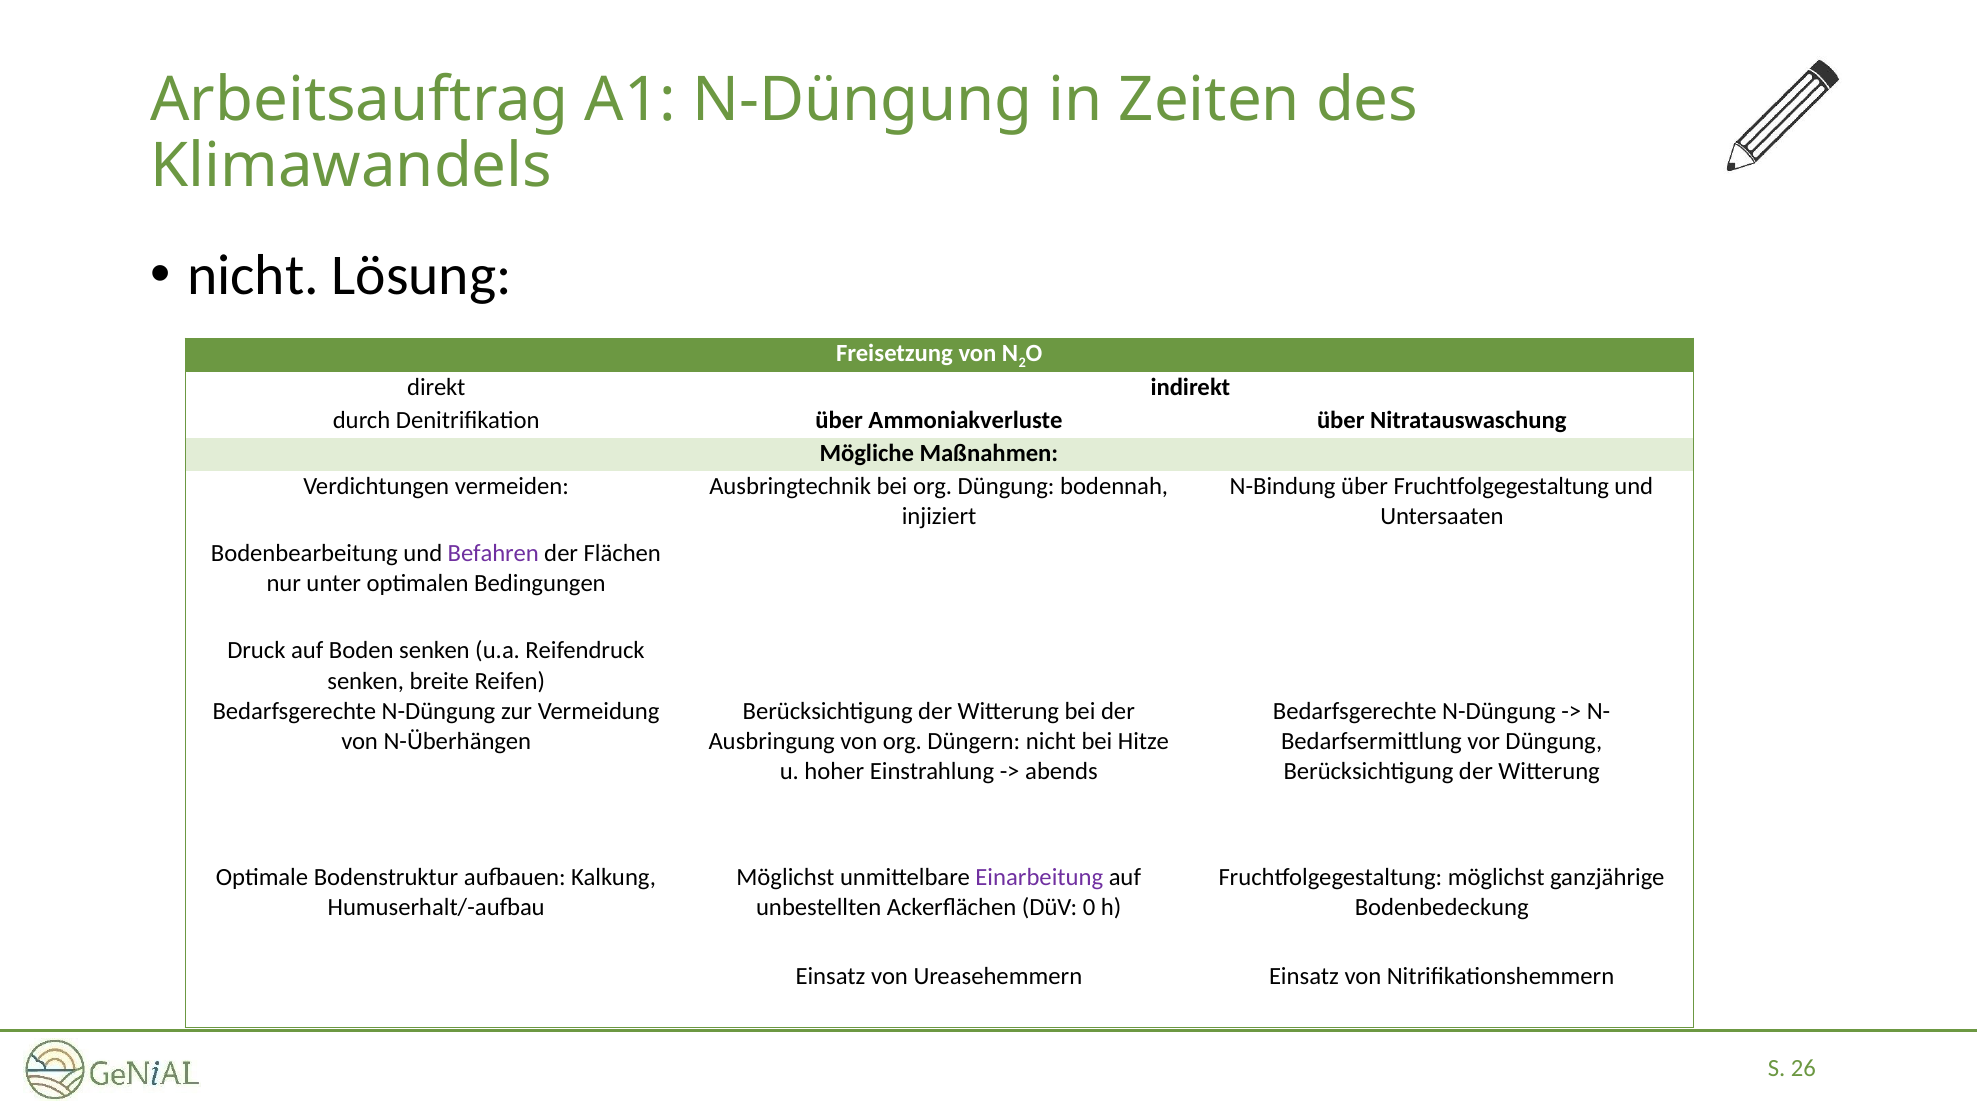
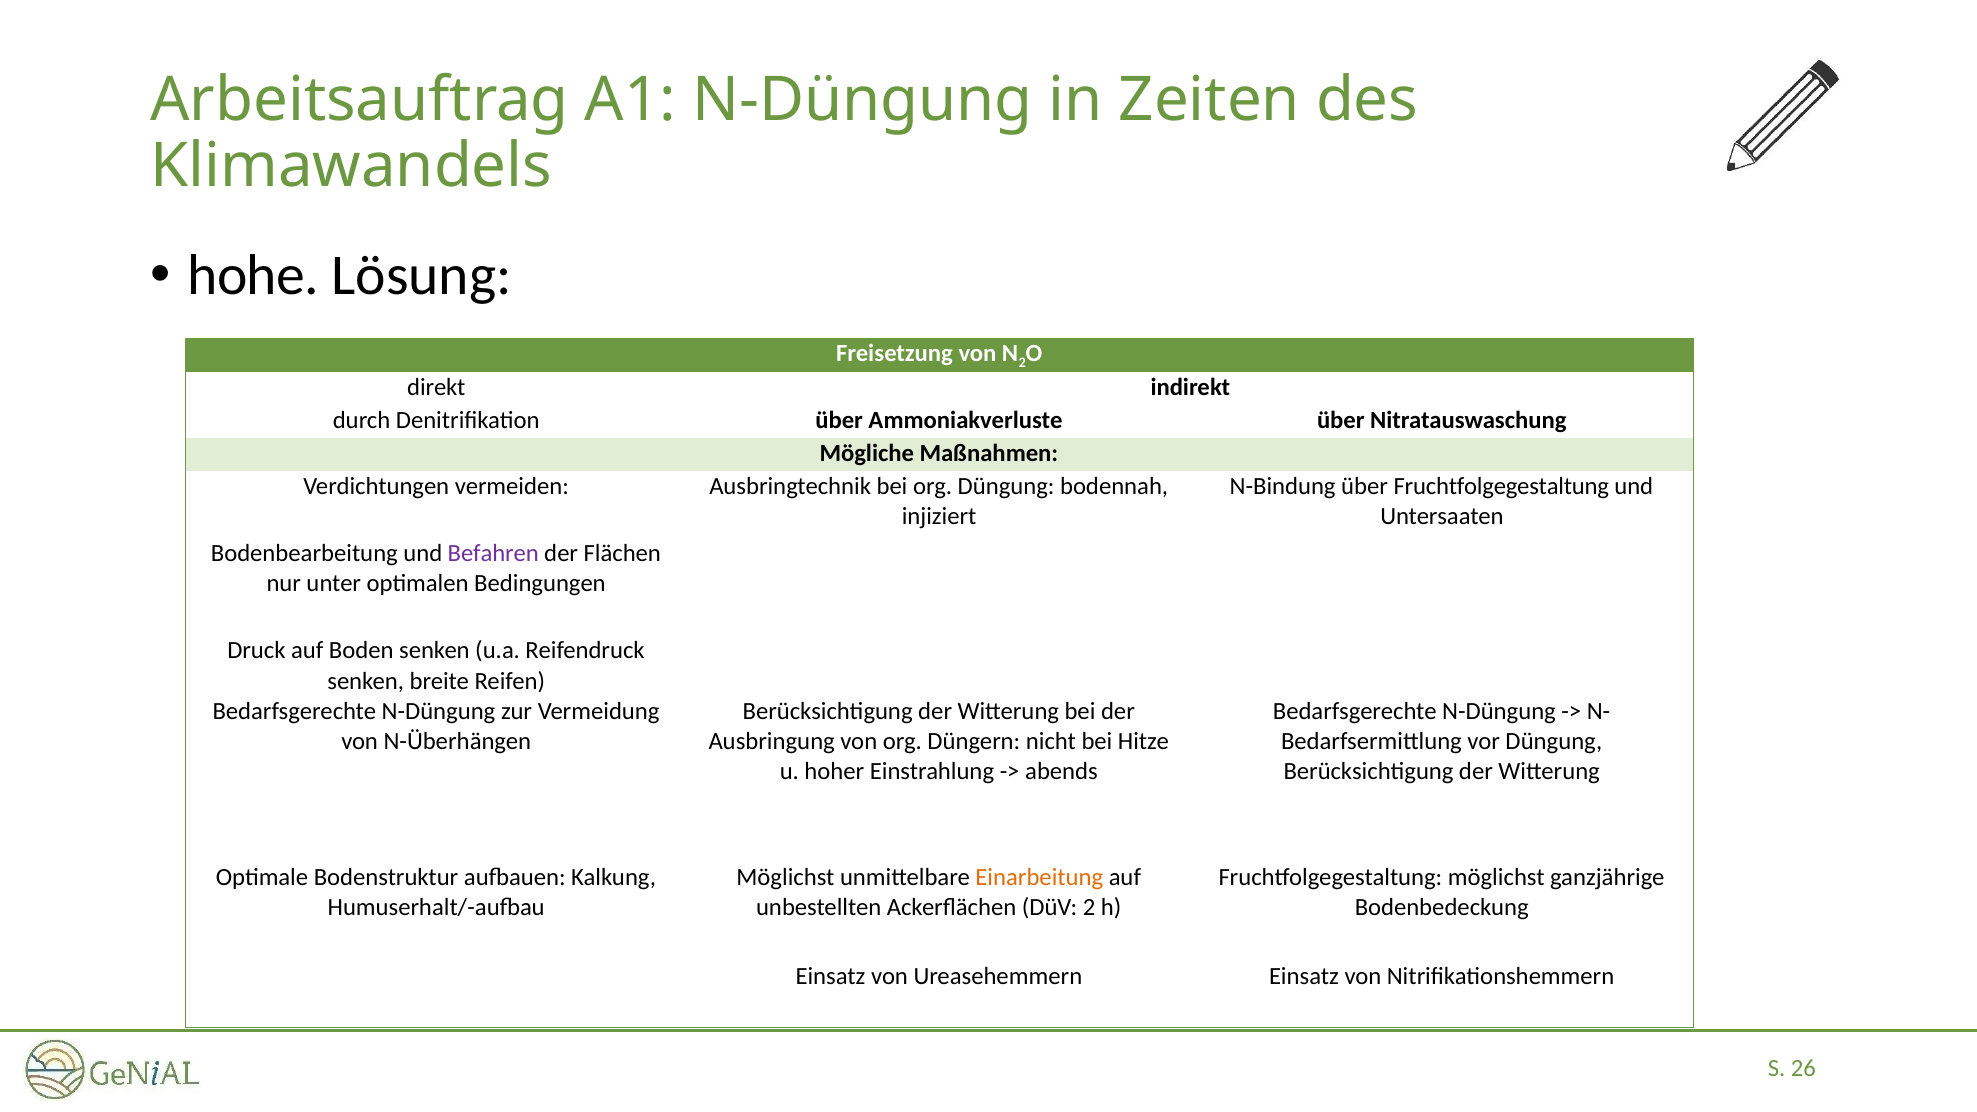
nicht: nicht -> hohe (253, 275)
Einarbeitung colour: purple -> orange (1039, 877)
DüV 0: 0 -> 2 (1089, 907)
